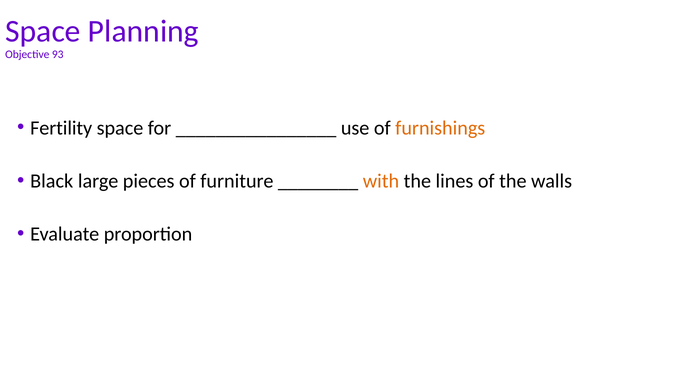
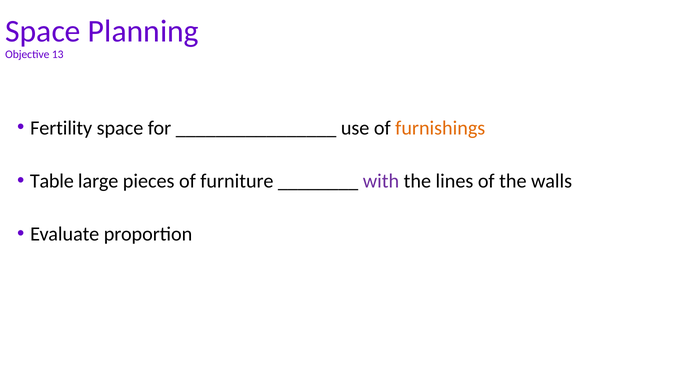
93: 93 -> 13 (58, 55)
Black: Black -> Table (52, 181)
with colour: orange -> purple (381, 181)
